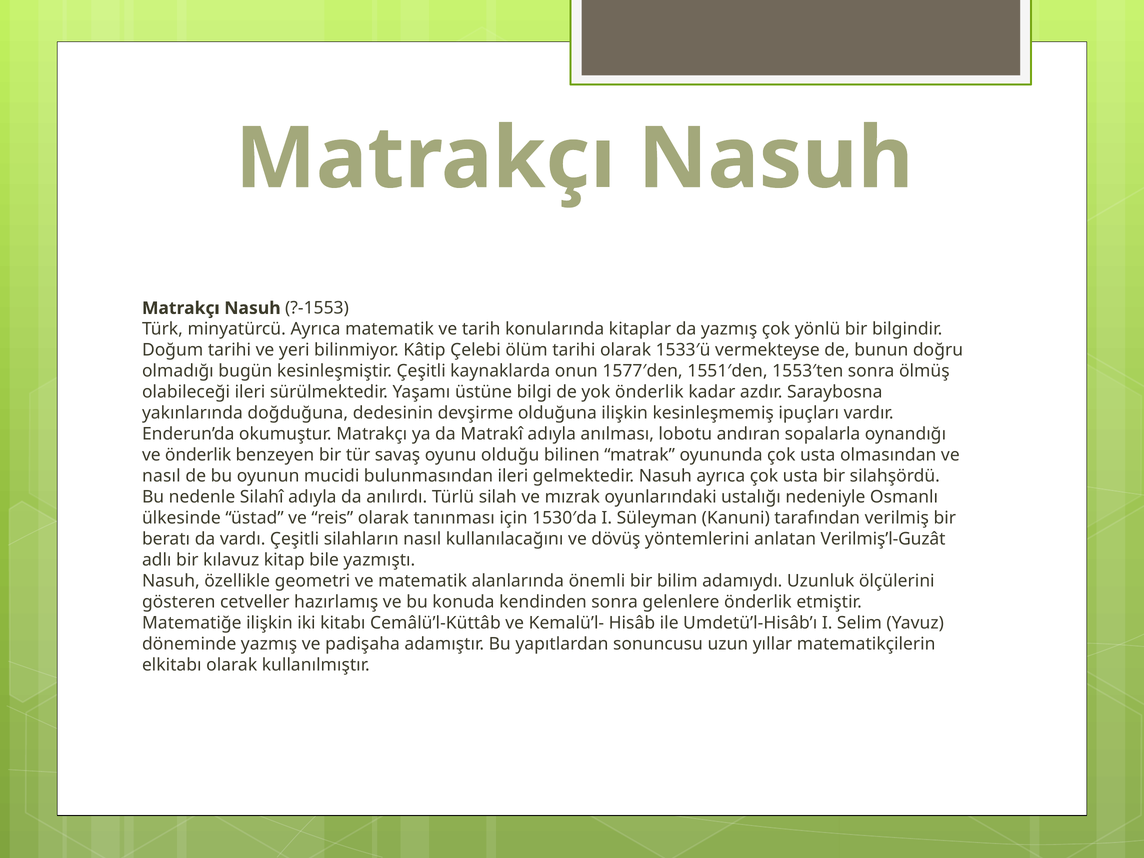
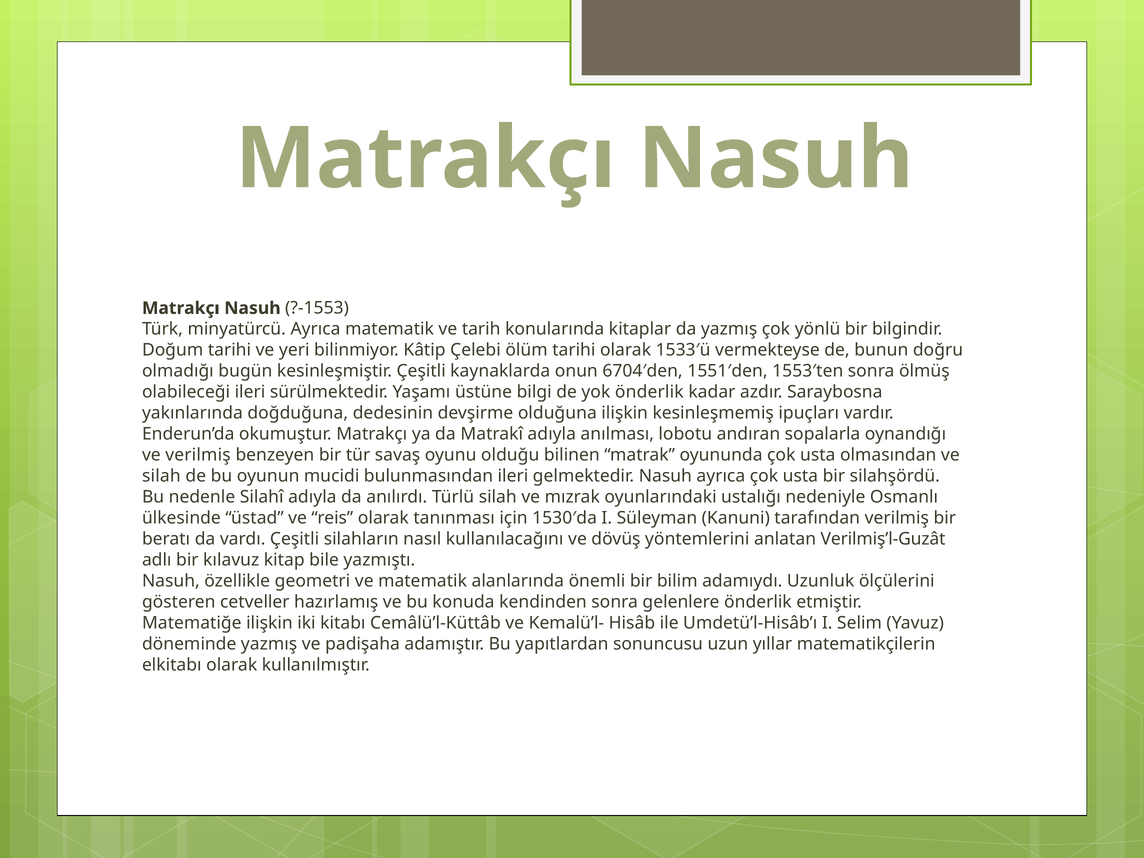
1577′den: 1577′den -> 6704′den (643, 371)
ve önderlik: önderlik -> verilmiş (198, 455)
nasıl: nasıl -> silah (161, 476)
